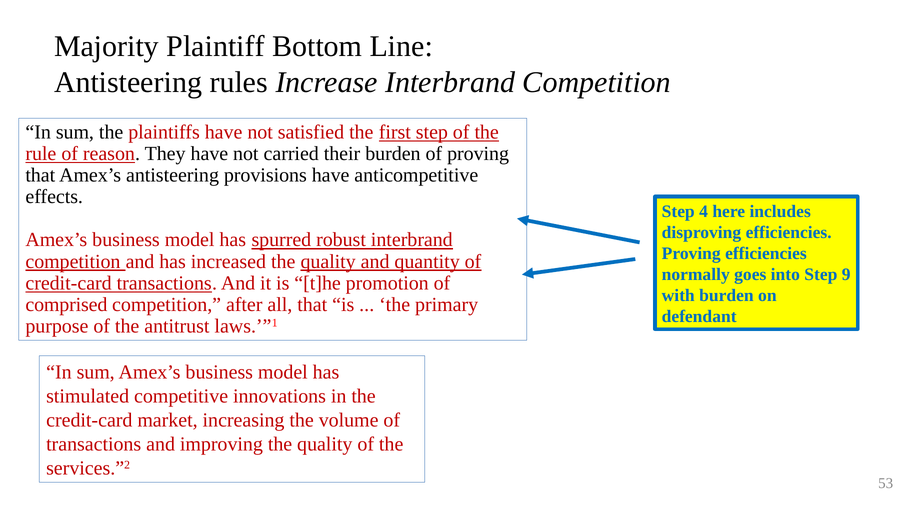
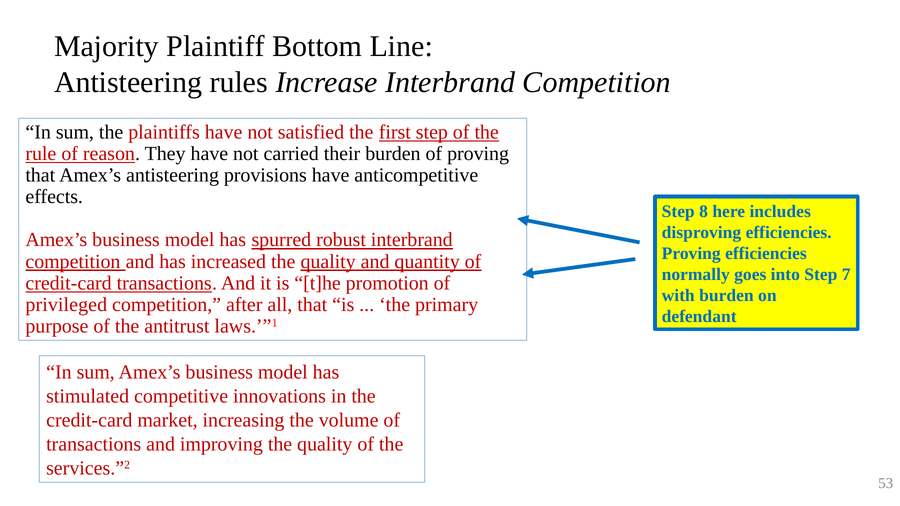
4: 4 -> 8 (704, 212)
9: 9 -> 7 (846, 275)
comprised: comprised -> privileged (66, 305)
